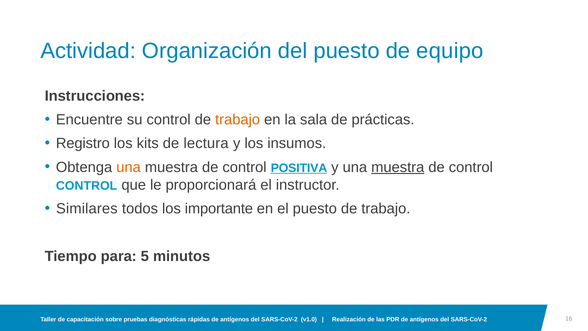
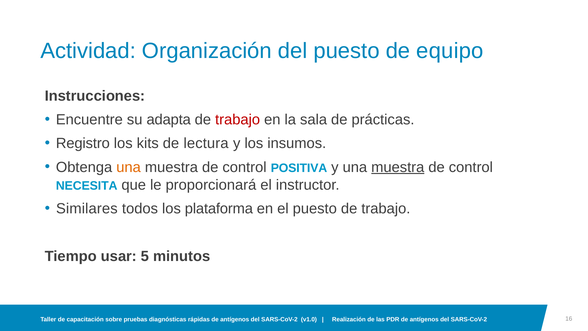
su control: control -> adapta (169, 120)
trabajo colour: orange -> red (238, 120)
POSITIVA underline: present -> none (299, 168)
CONTROL: CONTROL -> NECESITA (87, 186)
importante: importante -> plataforma (219, 209)
para: para -> usar (119, 256)
